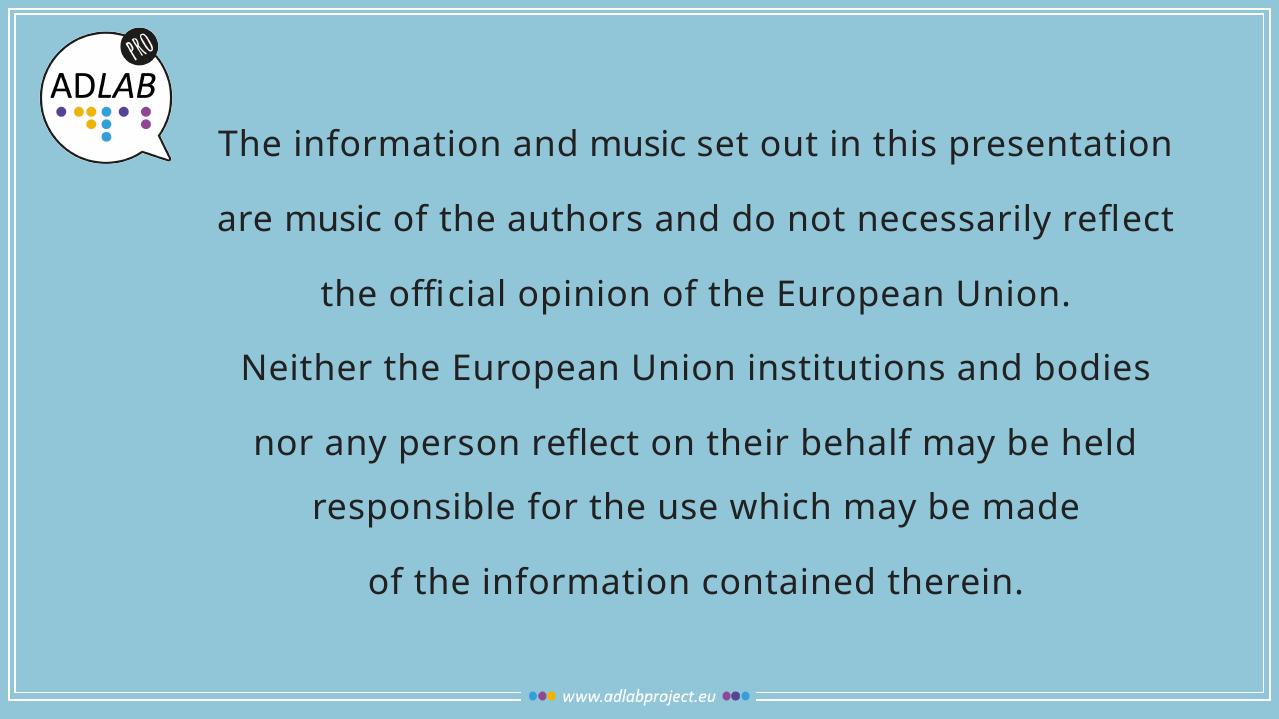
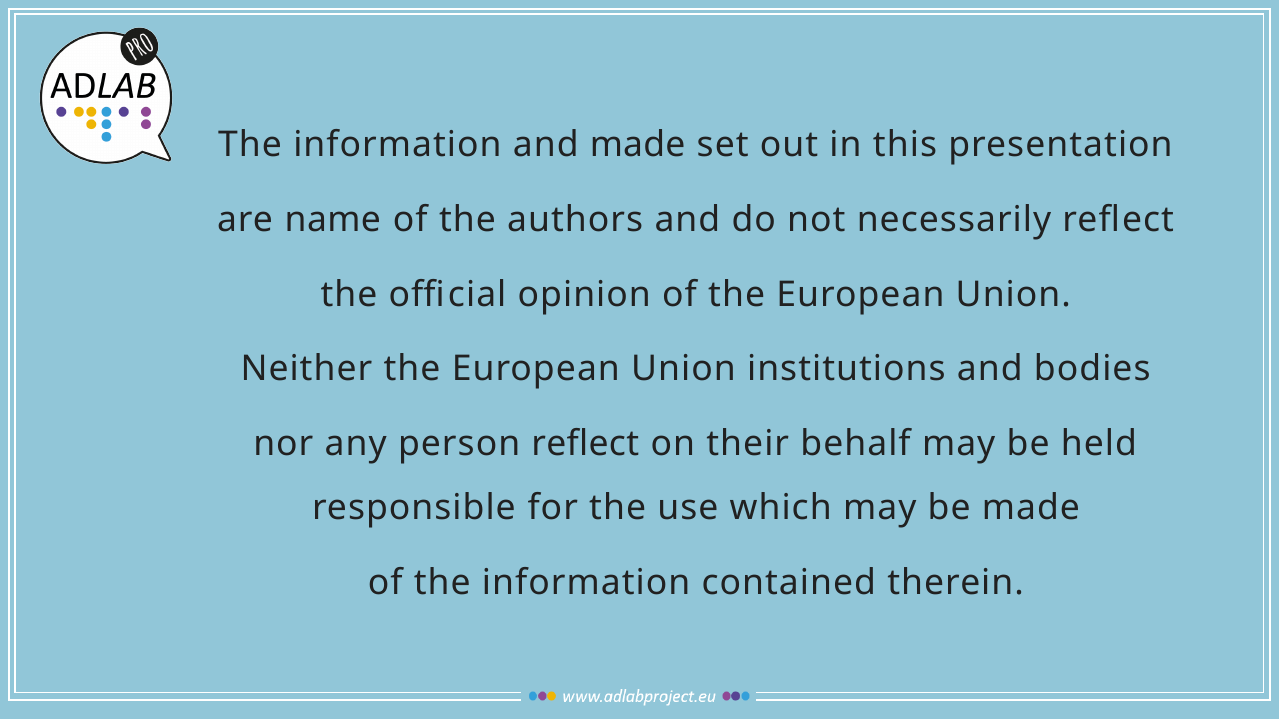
and music: music -> made (638, 145)
are music: music -> name (333, 220)
